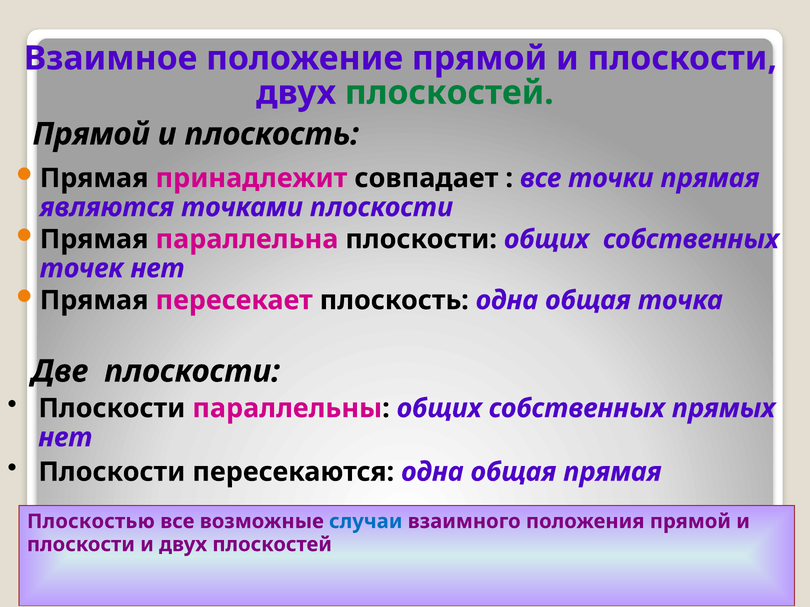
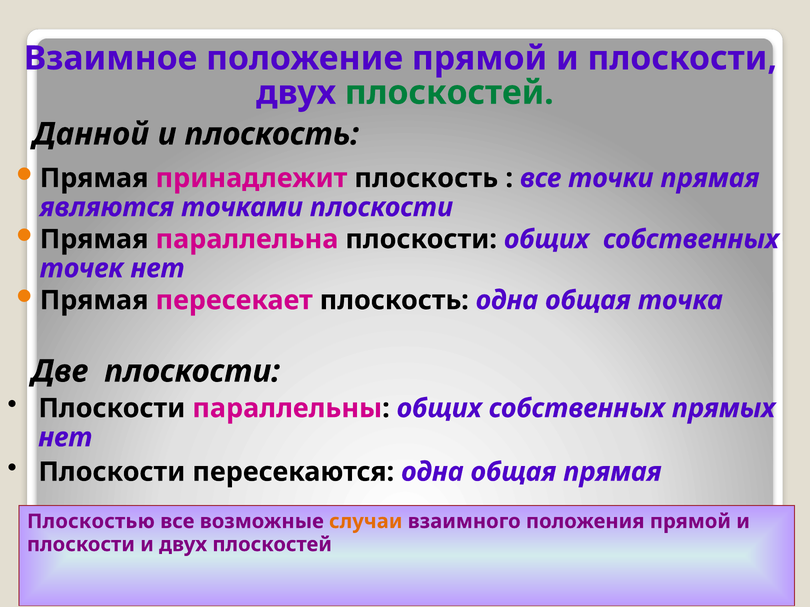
Прямой: Прямой -> Данной (91, 134)
принадлежит совпадает: совпадает -> плоскость (426, 178)
случаи colour: blue -> orange (366, 522)
